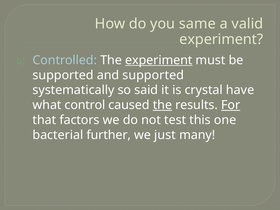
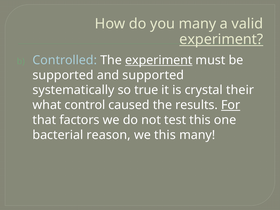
you same: same -> many (197, 24)
experiment underline: none -> present (221, 39)
said: said -> true (146, 90)
have: have -> their (240, 90)
the underline: present -> none (162, 105)
further: further -> reason (109, 135)
we just: just -> this (165, 135)
